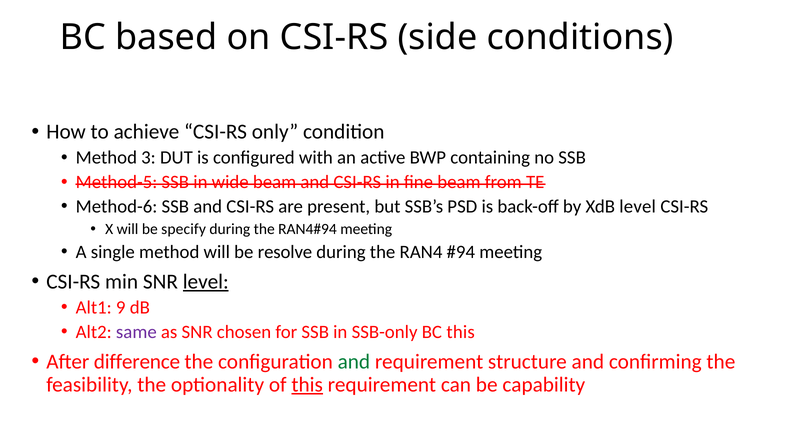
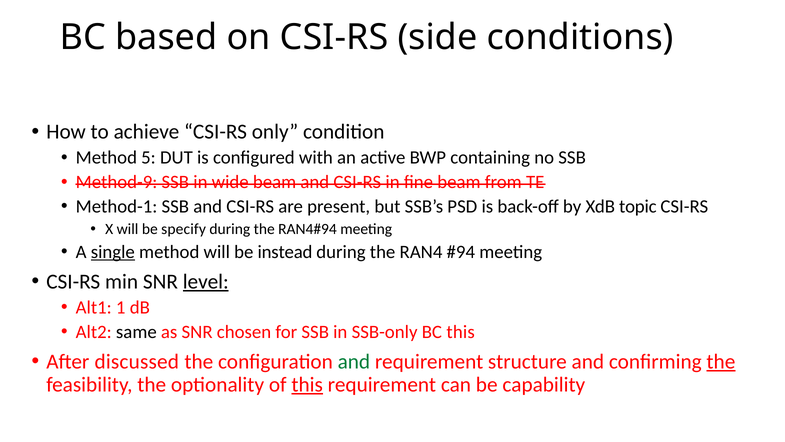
3: 3 -> 5 (149, 158)
Method-5: Method-5 -> Method-9 (117, 182)
Method-6: Method-6 -> Method-1 (117, 206)
XdB level: level -> topic (638, 206)
single underline: none -> present (113, 252)
resolve: resolve -> instead (285, 252)
9: 9 -> 1 (121, 307)
same colour: purple -> black (136, 331)
difference: difference -> discussed (137, 361)
the underline: none -> present (721, 361)
